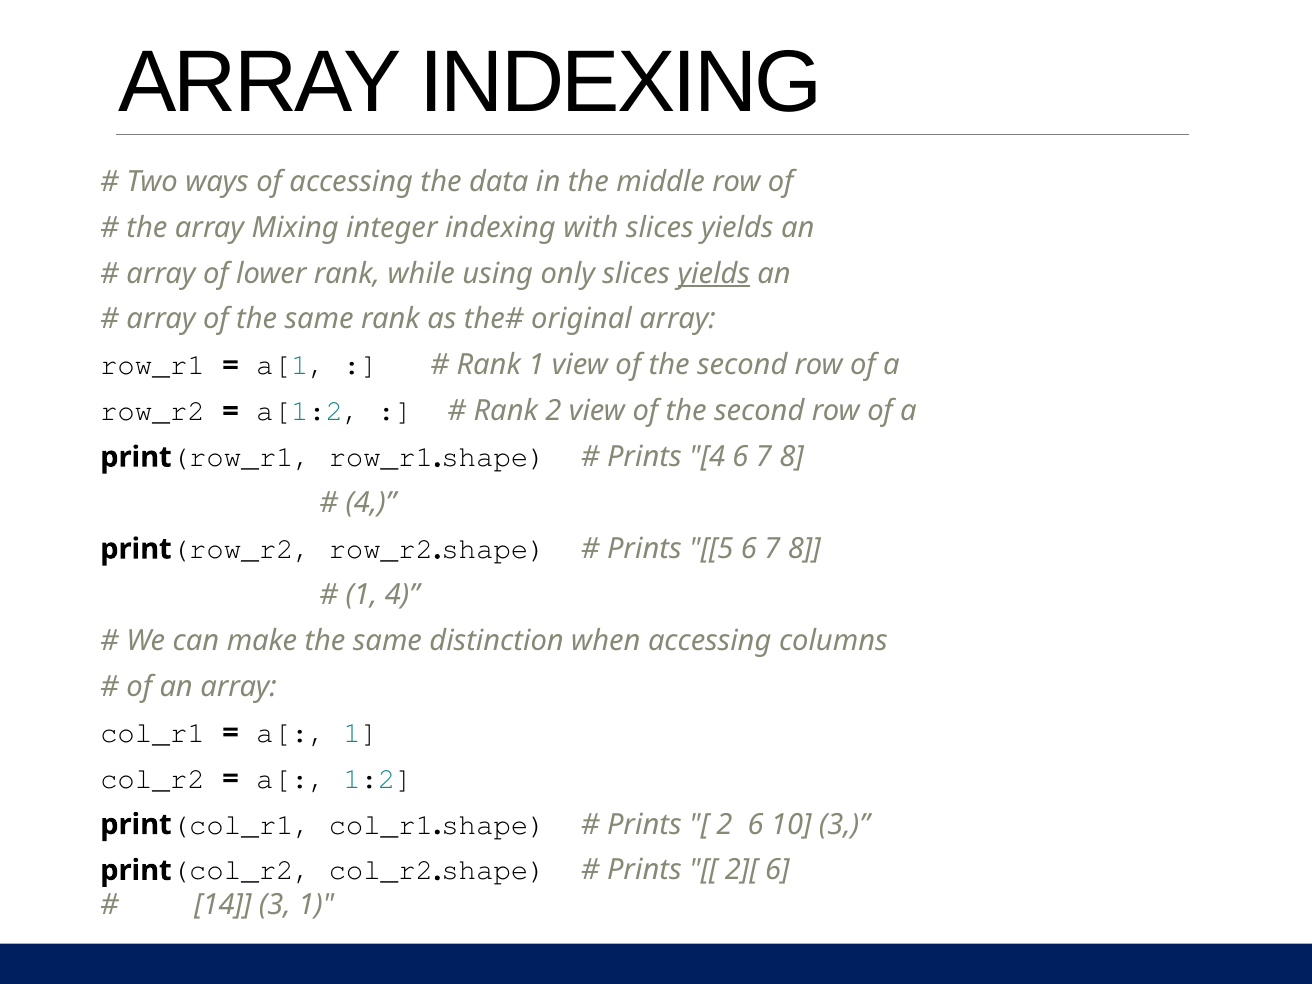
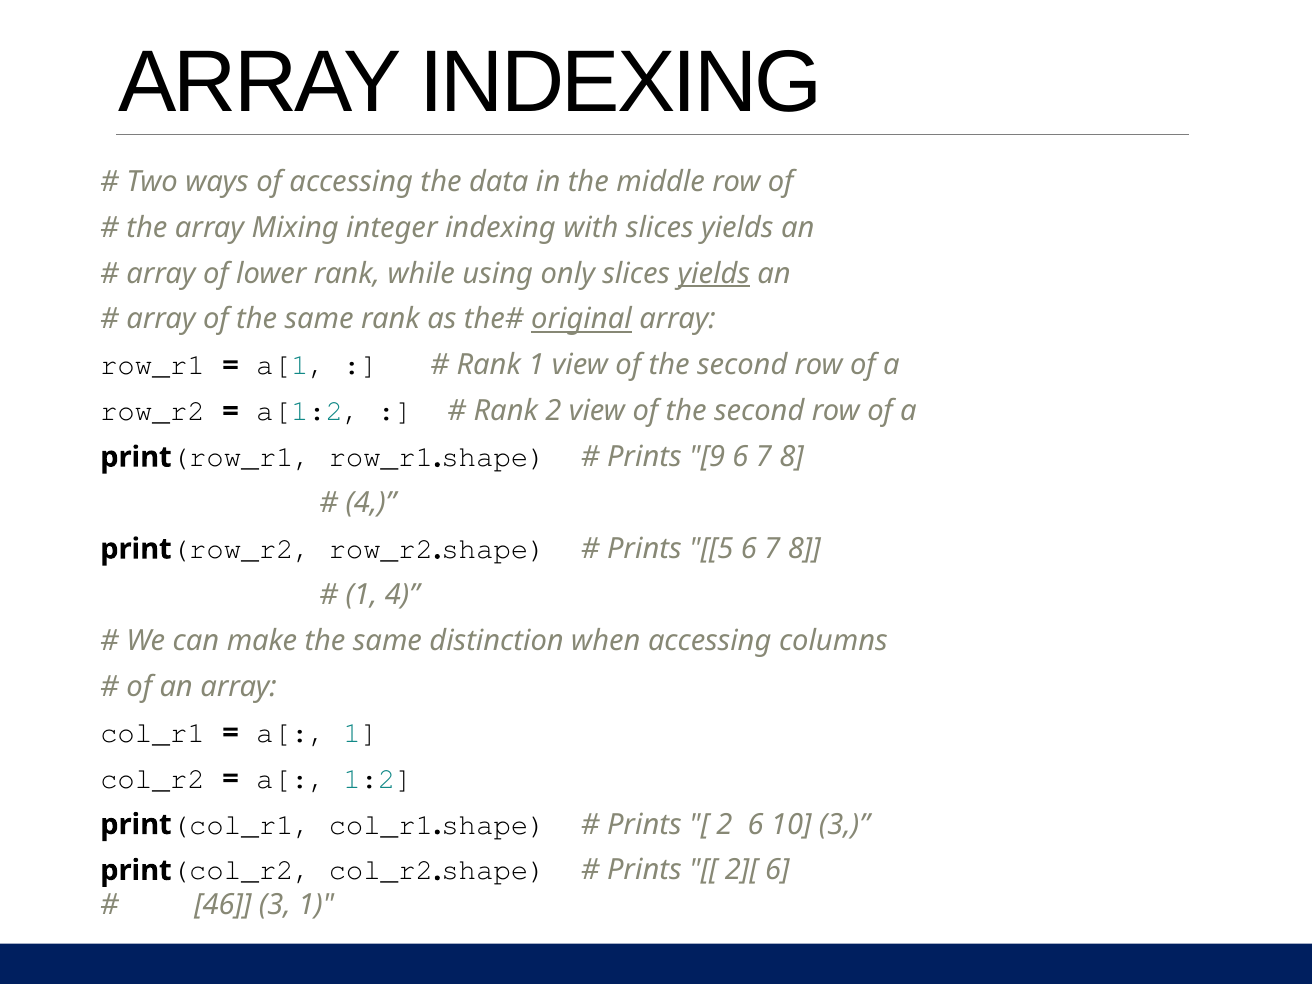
original underline: none -> present (581, 319)
Prints 4: 4 -> 9 (707, 457)
14: 14 -> 46 (223, 905)
